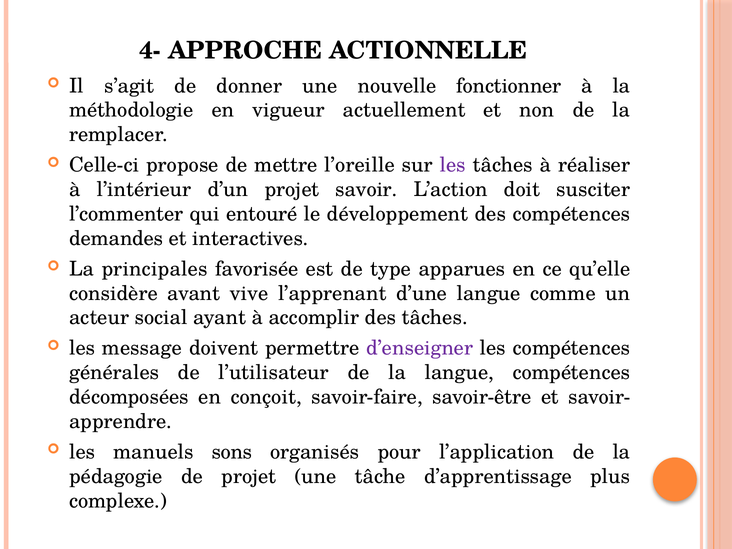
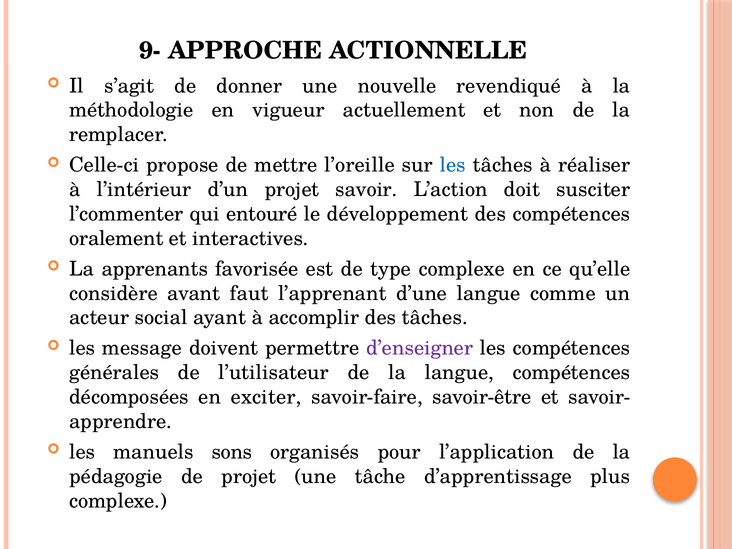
4-: 4- -> 9- (150, 51)
fonctionner: fonctionner -> revendiqué (509, 86)
les colour: purple -> blue (453, 165)
demandes: demandes -> oralement (116, 238)
principales: principales -> apprenants (155, 269)
type apparues: apparues -> complexe (462, 269)
vive: vive -> faut (249, 293)
conçoit: conçoit -> exciter (266, 397)
